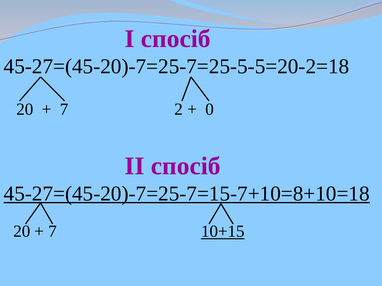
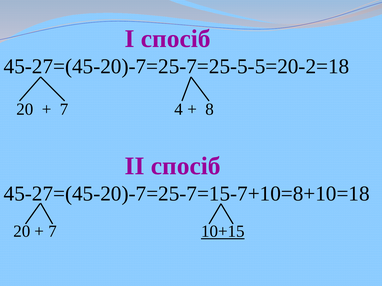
2: 2 -> 4 (179, 110)
0: 0 -> 8 (210, 110)
45-27=(45-20)-7=25-7=15-7+10=8+10=18 underline: present -> none (187, 194)
